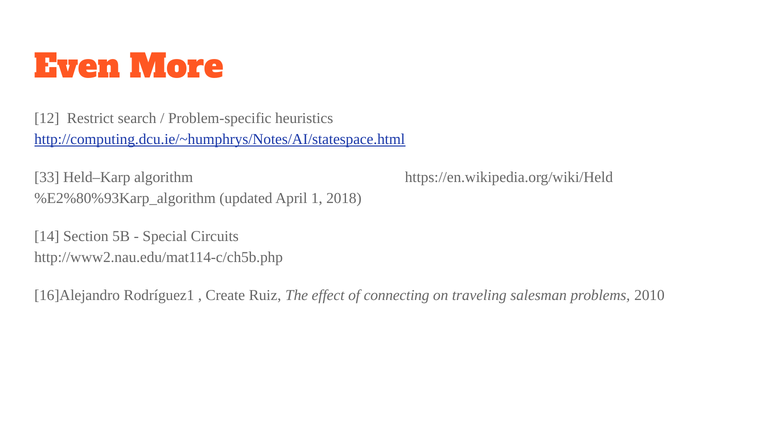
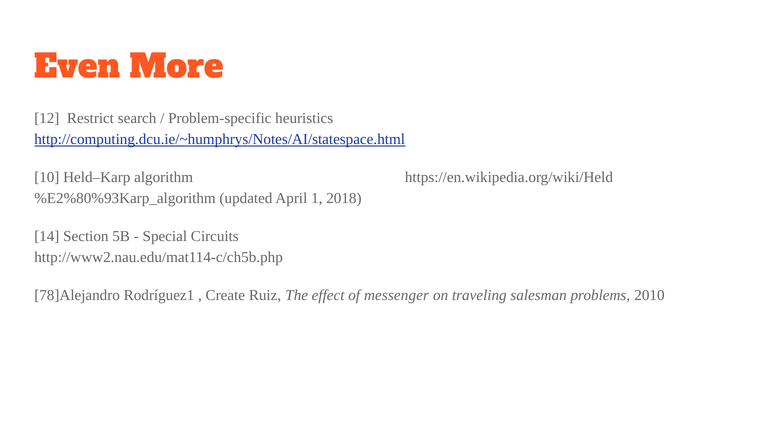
33: 33 -> 10 (47, 177)
16]Alejandro: 16]Alejandro -> 78]Alejandro (77, 295)
connecting: connecting -> messenger (397, 295)
